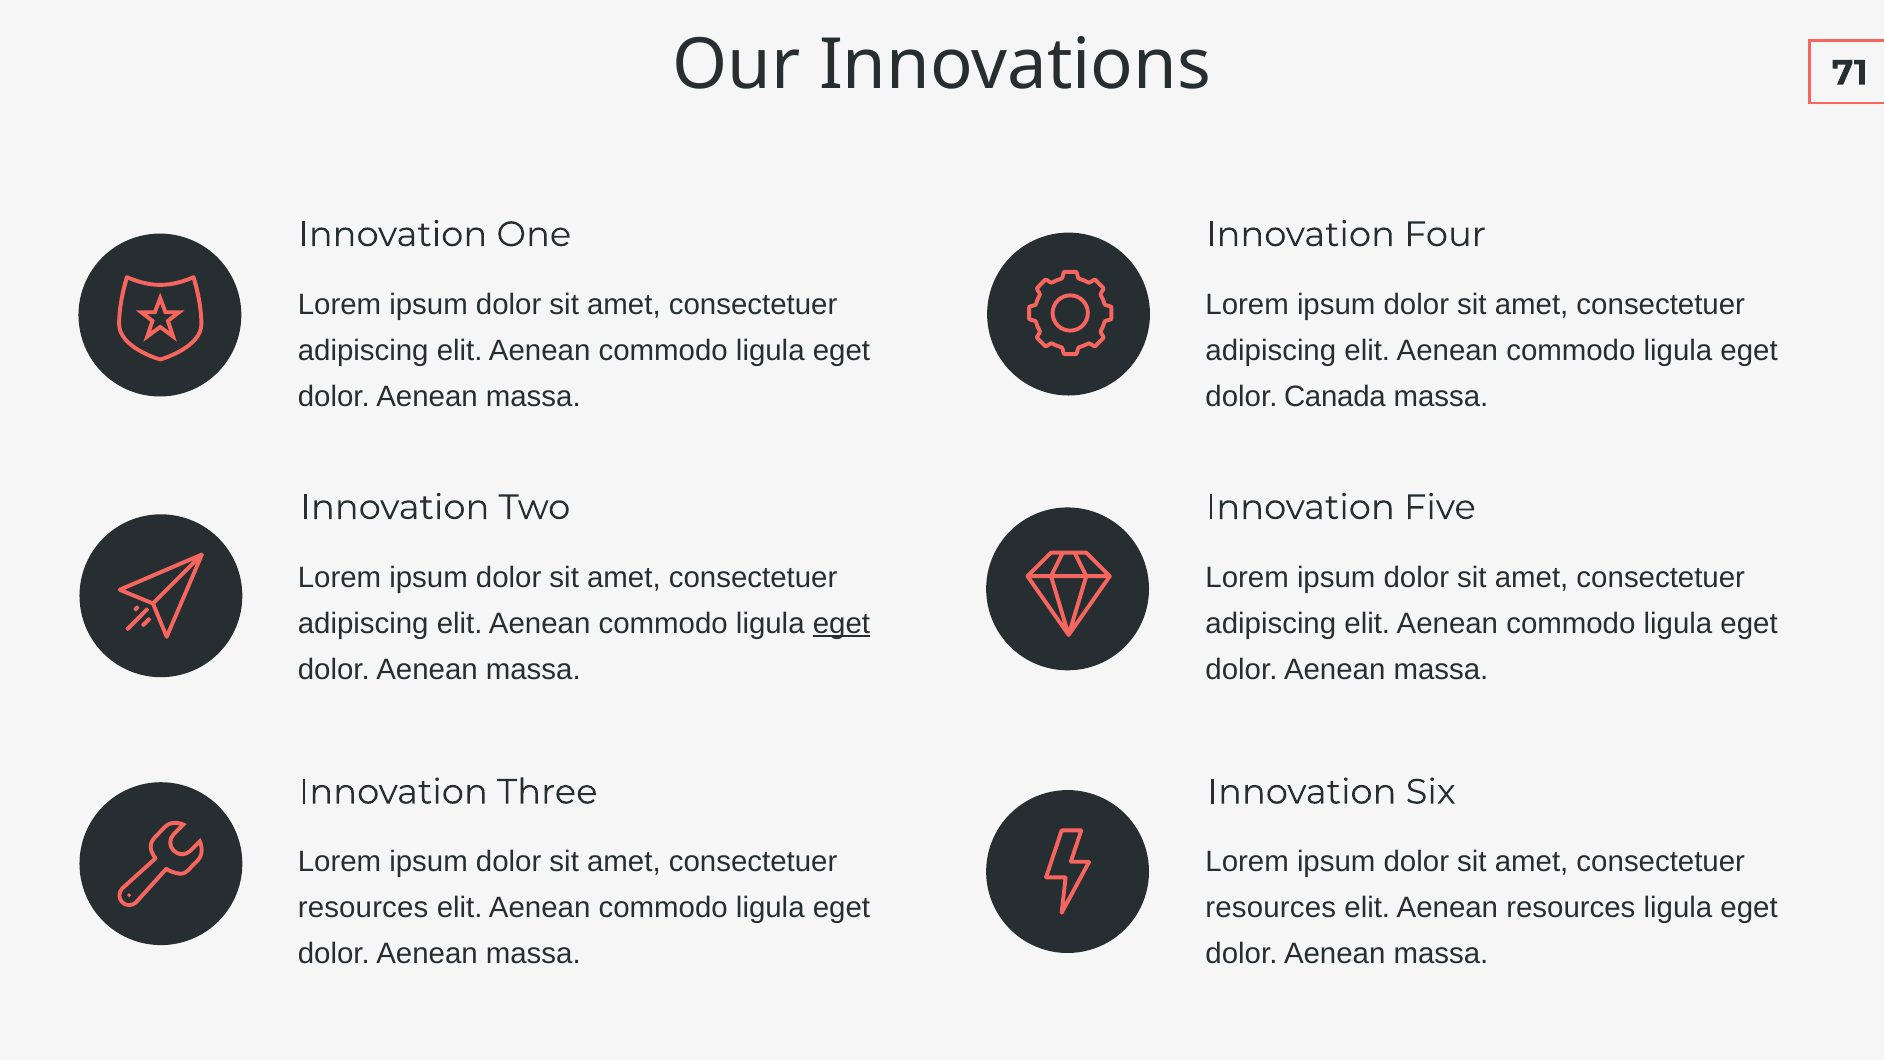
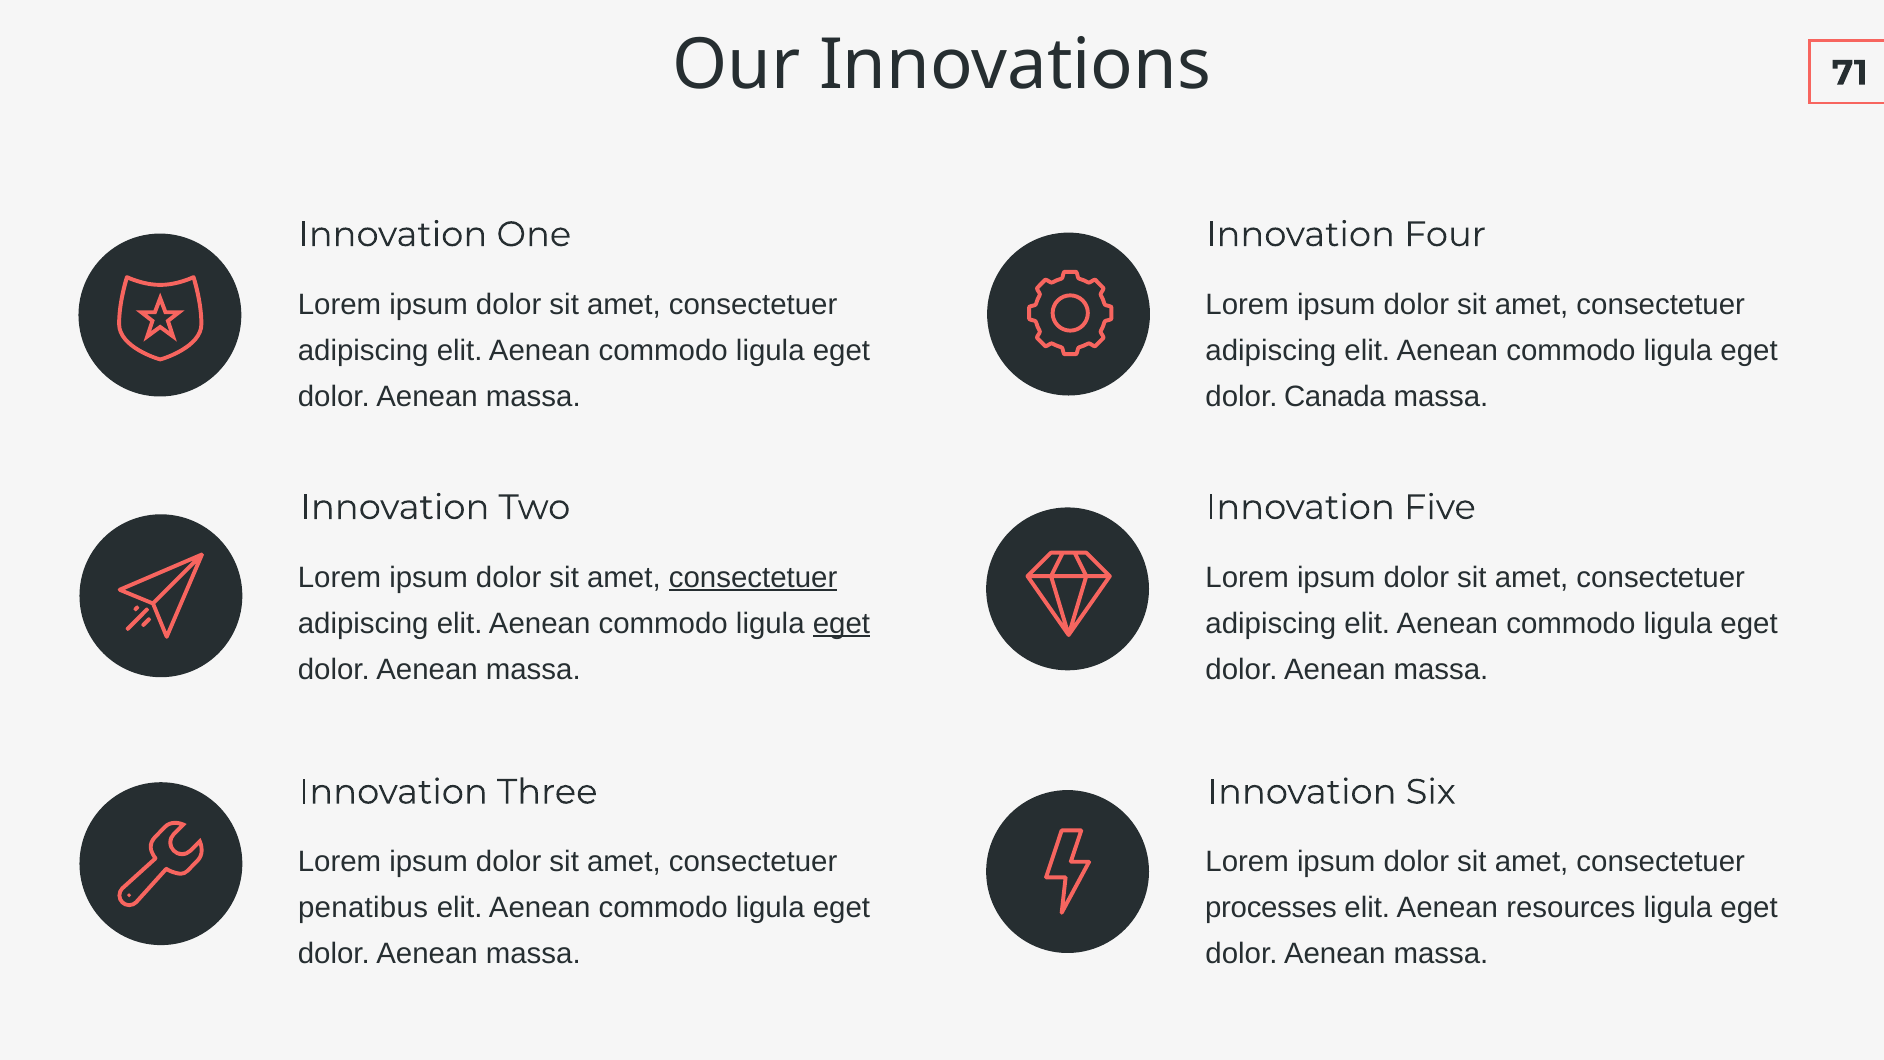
consectetuer underline: none -> present (753, 577)
resources: resources -> penatibus (363, 908)
resources: resources -> processes (1271, 908)
